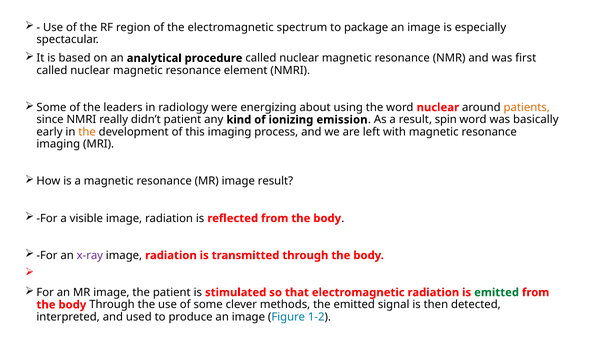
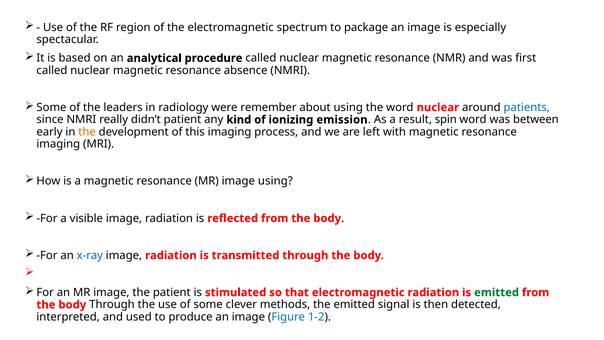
element: element -> absence (246, 70)
energizing: energizing -> remember (268, 107)
patients colour: orange -> blue (527, 107)
basically: basically -> between (536, 120)
image result: result -> using (275, 181)
x-ray colour: purple -> blue (90, 255)
